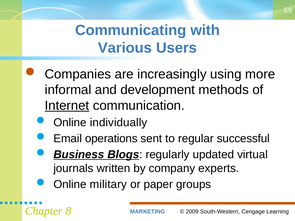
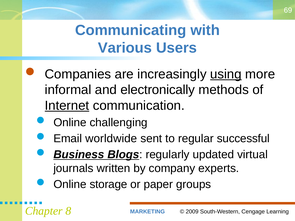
using underline: none -> present (226, 74)
development: development -> electronically (158, 90)
individually: individually -> challenging (119, 123)
operations: operations -> worldwide (111, 139)
military: military -> storage (108, 185)
